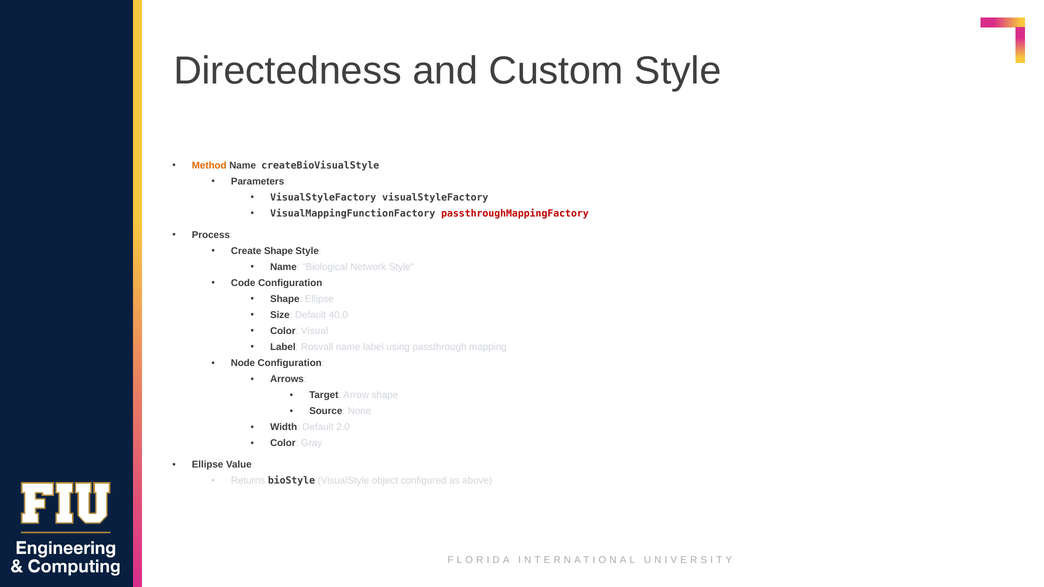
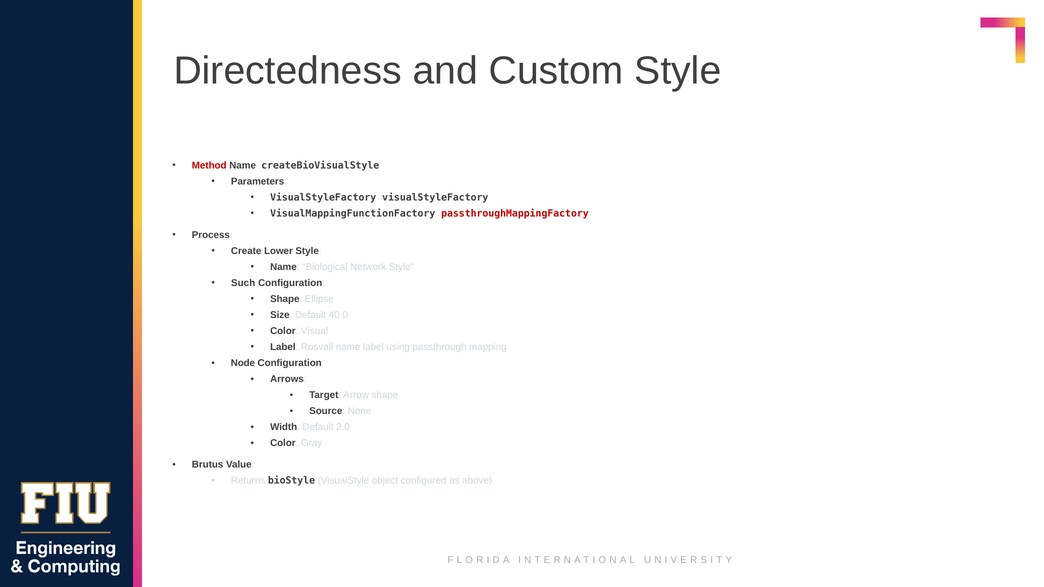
Method colour: orange -> red (209, 165)
Create Shape: Shape -> Lower (278, 251)
Code: Code -> Such (243, 283)
Ellipse: Ellipse -> Brutus (208, 465)
